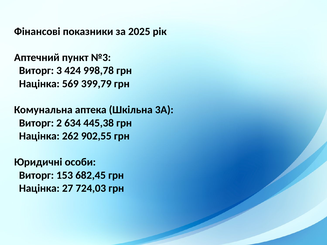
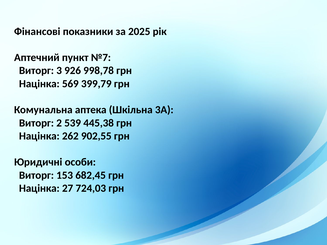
№3: №3 -> №7 (101, 58)
424: 424 -> 926 (73, 71)
634: 634 -> 539 (73, 123)
